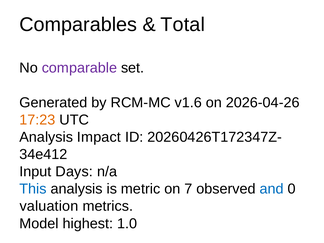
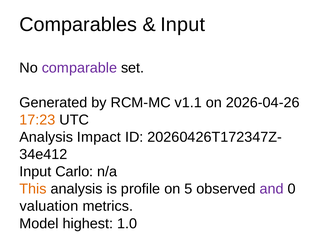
Total: Total -> Input (183, 25)
v1.6: v1.6 -> v1.1 (188, 103)
Days: Days -> Carlo (74, 172)
This colour: blue -> orange (33, 189)
metric: metric -> profile (141, 189)
7: 7 -> 5 (188, 189)
and colour: blue -> purple (272, 189)
